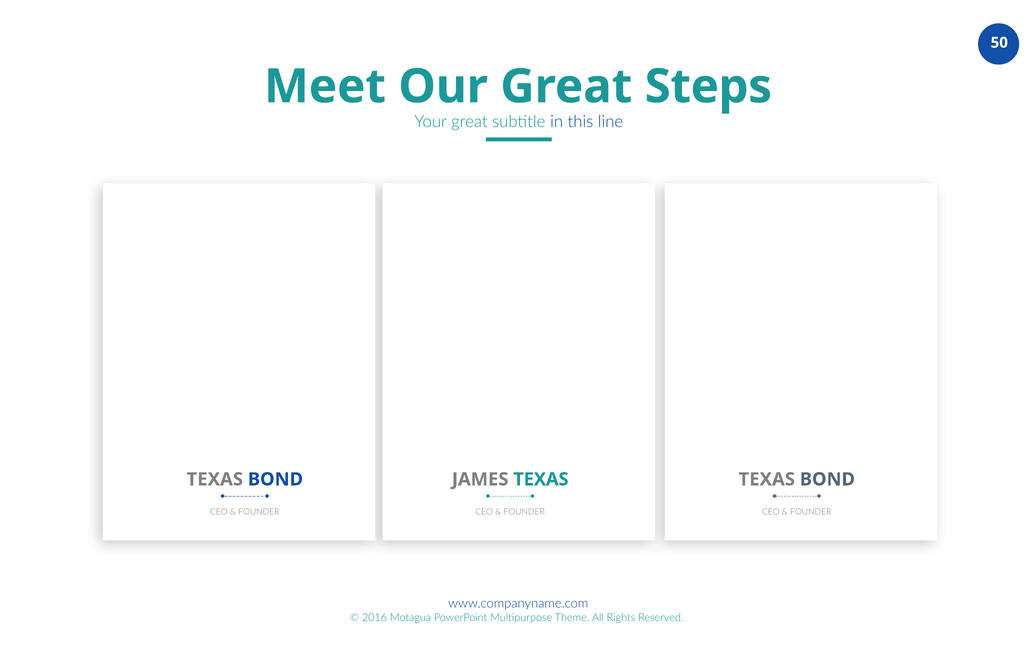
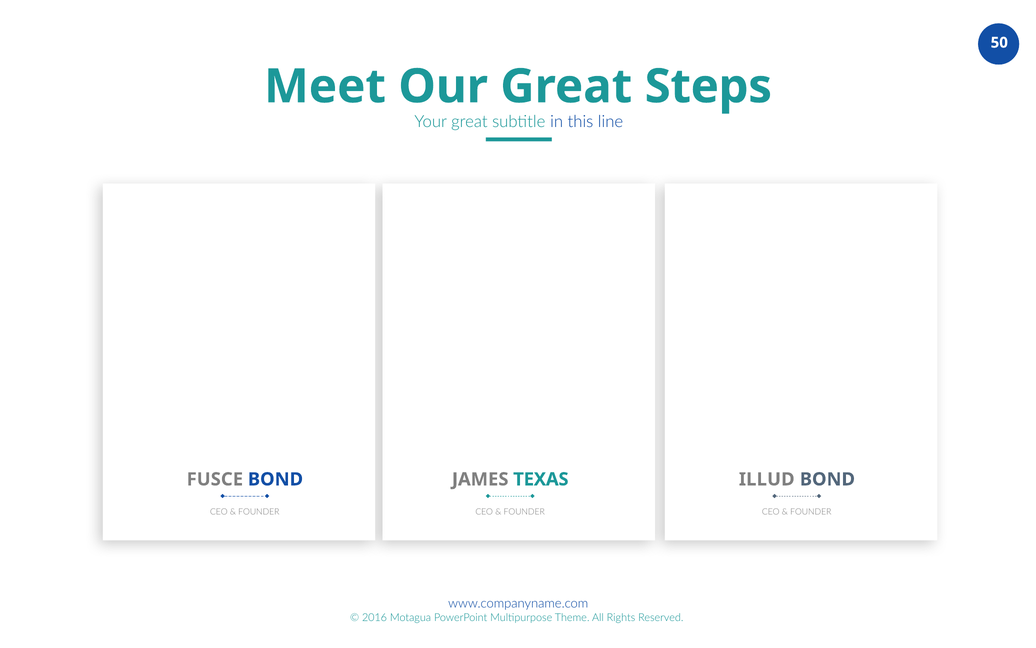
TEXAS: TEXAS -> FUSCE (215, 479)
TEXAS: TEXAS -> ILLUD (767, 479)
